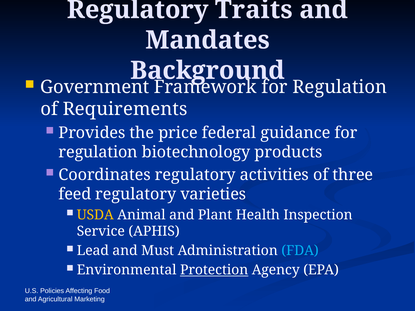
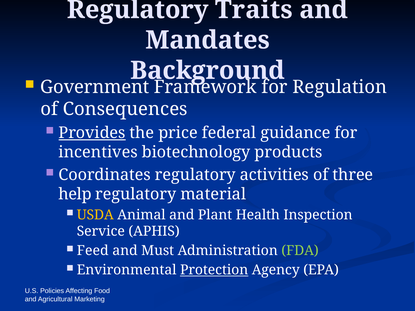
Requirements: Requirements -> Consequences (125, 109)
Provides underline: none -> present (92, 133)
regulation: regulation -> incentives (98, 152)
feed: feed -> help (75, 194)
varieties: varieties -> material (213, 194)
Lead: Lead -> Feed (93, 251)
FDA colour: light blue -> light green (300, 251)
